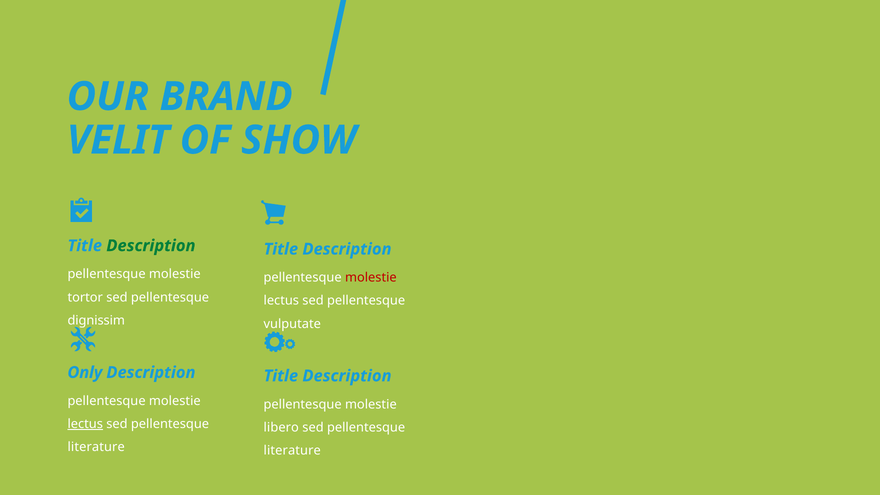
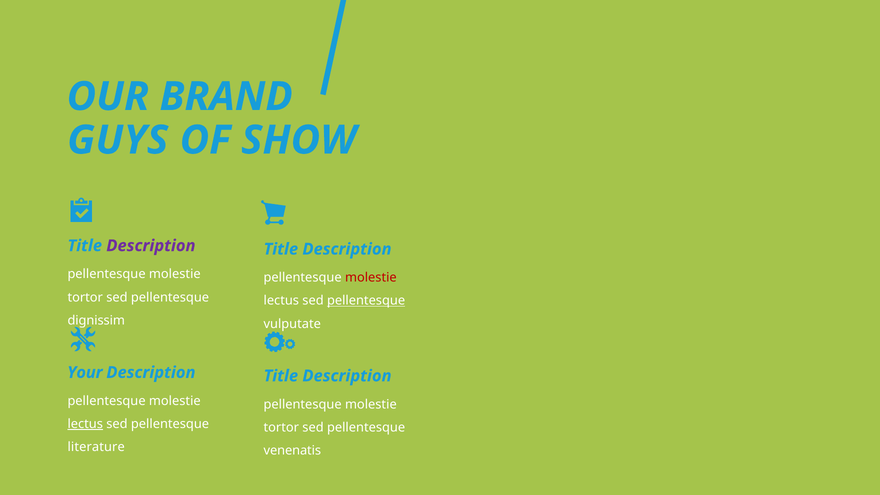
VELIT: VELIT -> GUYS (118, 140)
Description colour: green -> purple (151, 246)
pellentesque underline: none -> present (366, 301)
Only: Only -> Your (85, 372)
libero: libero -> tortor (281, 428)
literature: literature -> venenatis (292, 451)
